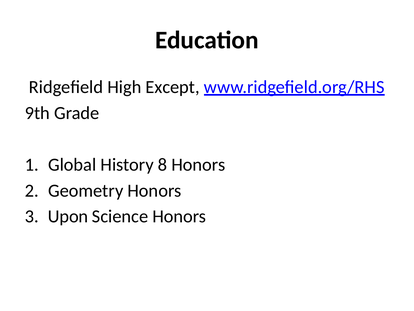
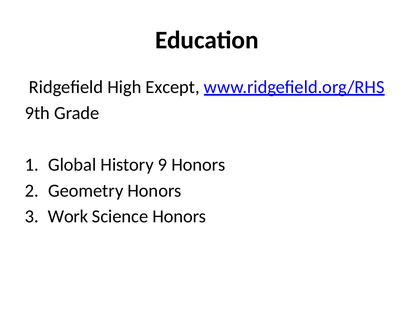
8: 8 -> 9 (163, 165)
Upon: Upon -> Work (68, 216)
